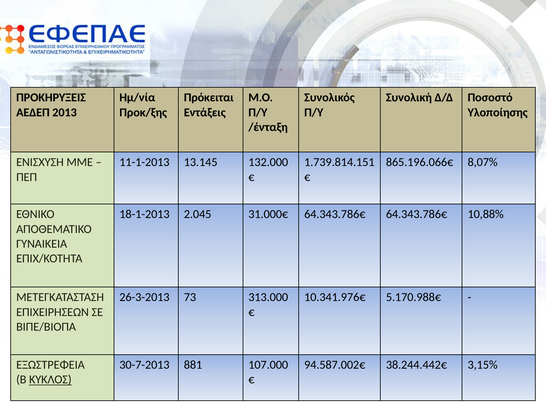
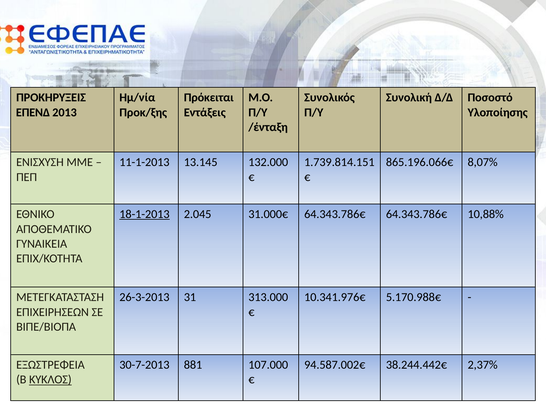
ΑΕΔΕΠ: ΑΕΔΕΠ -> ΕΠΕΝΔ (33, 113)
18-1-2013 underline: none -> present (144, 214)
73: 73 -> 31 (190, 298)
3,15%: 3,15% -> 2,37% (483, 365)
